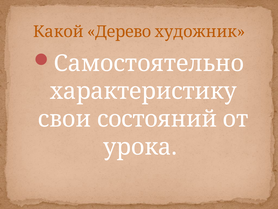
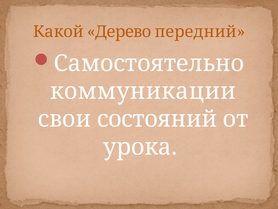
художник: художник -> передний (200, 32)
характеристику: характеристику -> коммуникации (143, 91)
